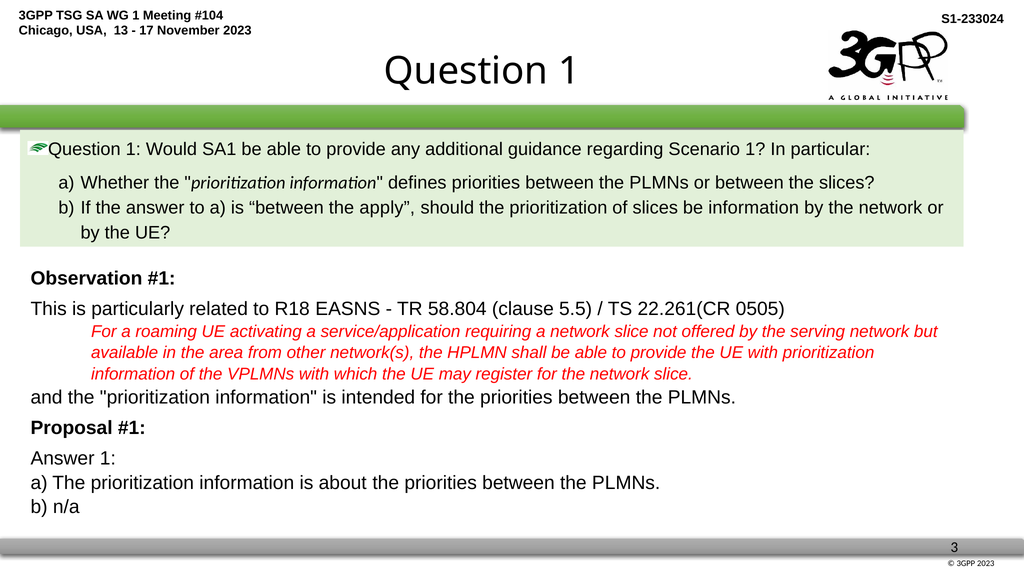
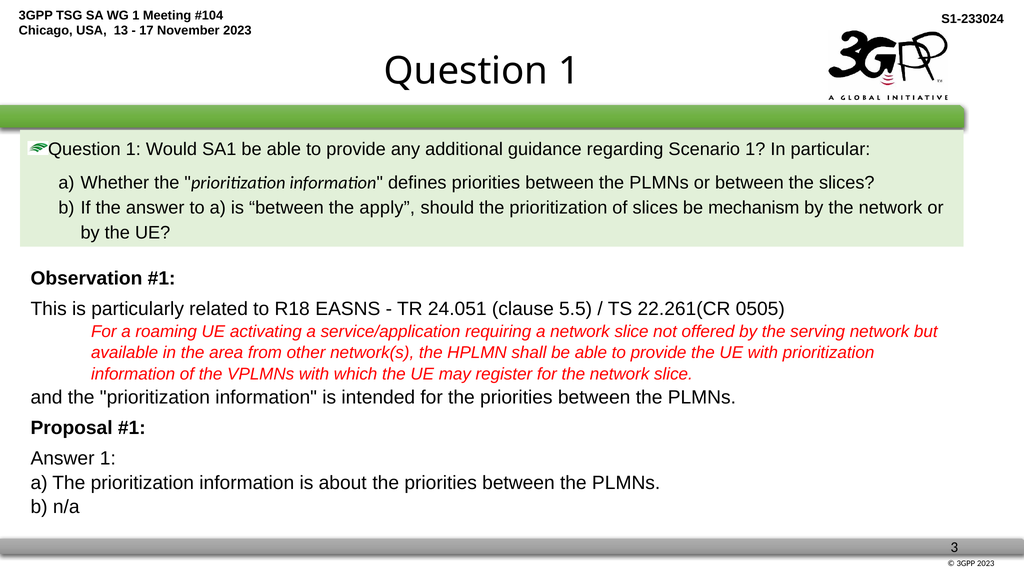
be information: information -> mechanism (754, 208)
58.804: 58.804 -> 24.051 (457, 309)
